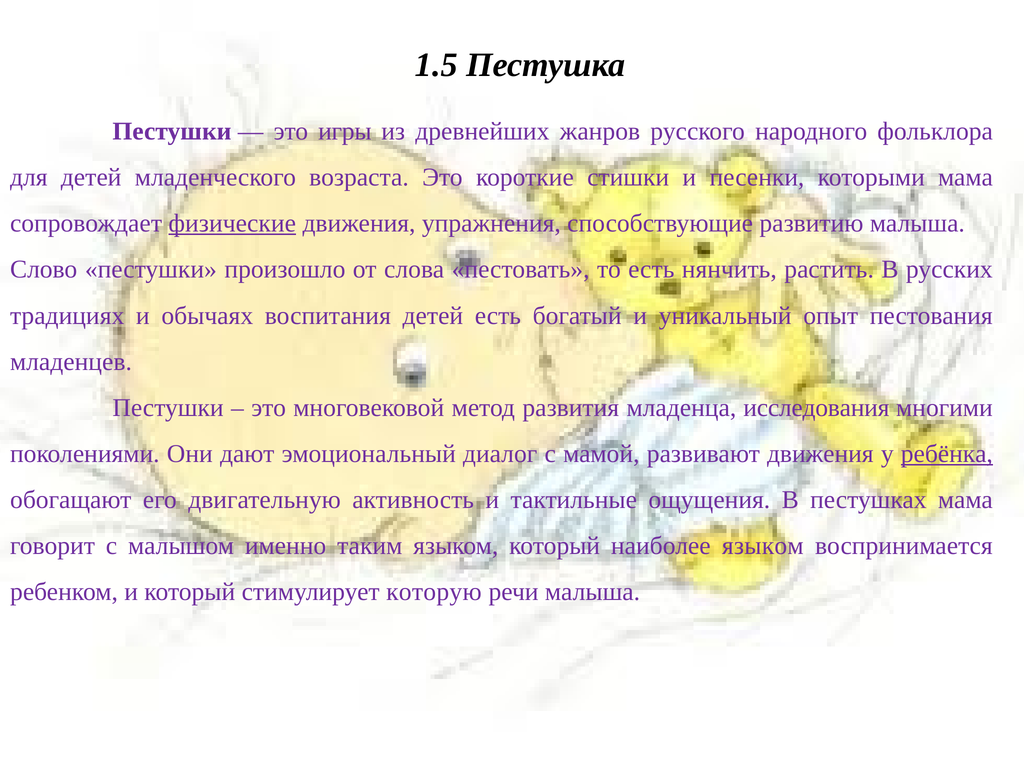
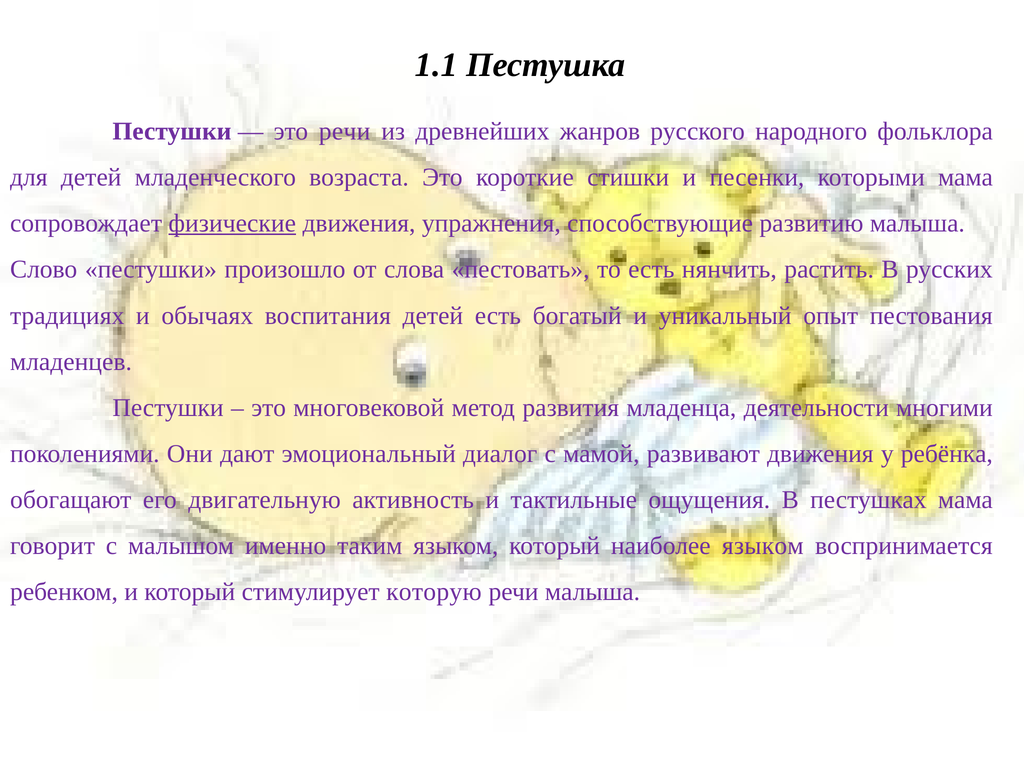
1.5: 1.5 -> 1.1 (436, 65)
это игры: игры -> речи (345, 131)
исследования: исследования -> деятельности (816, 408)
ребёнка underline: present -> none (947, 454)
